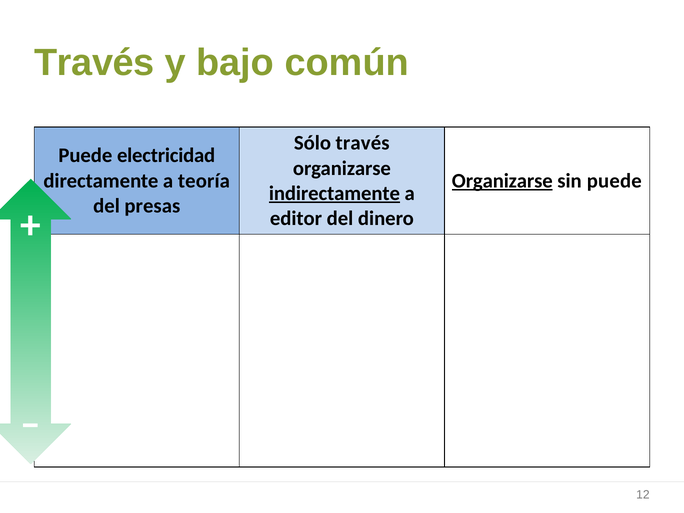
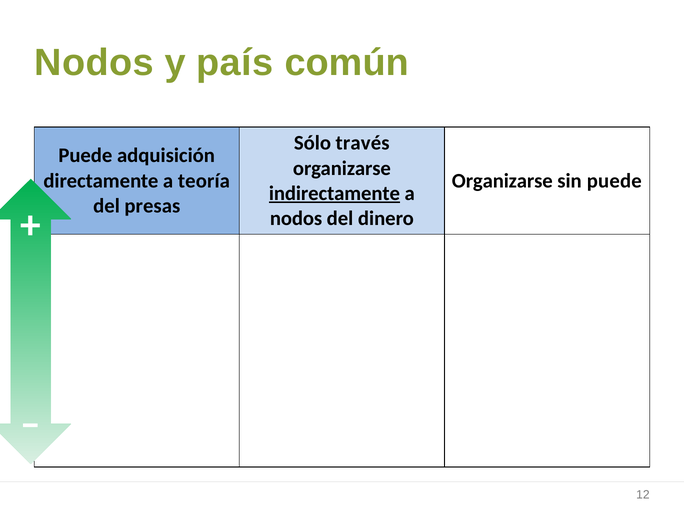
Través: Través -> Nodos (94, 63)
bajo: bajo -> país (235, 63)
electricidad: electricidad -> adquisición (166, 156)
Organizarse underline: present -> none (502, 181)
editor: editor -> nodos (296, 219)
